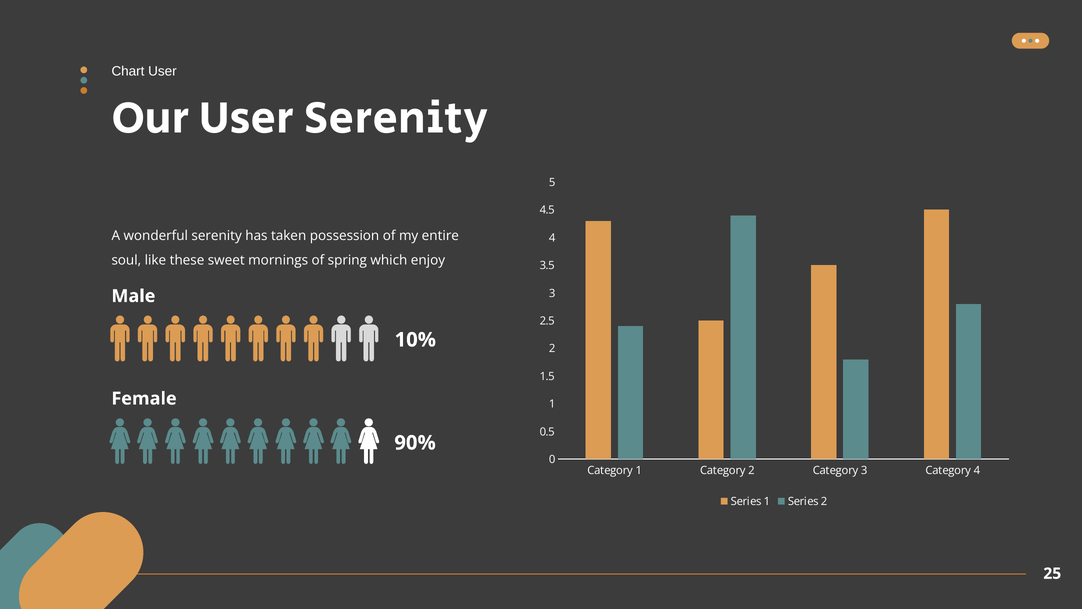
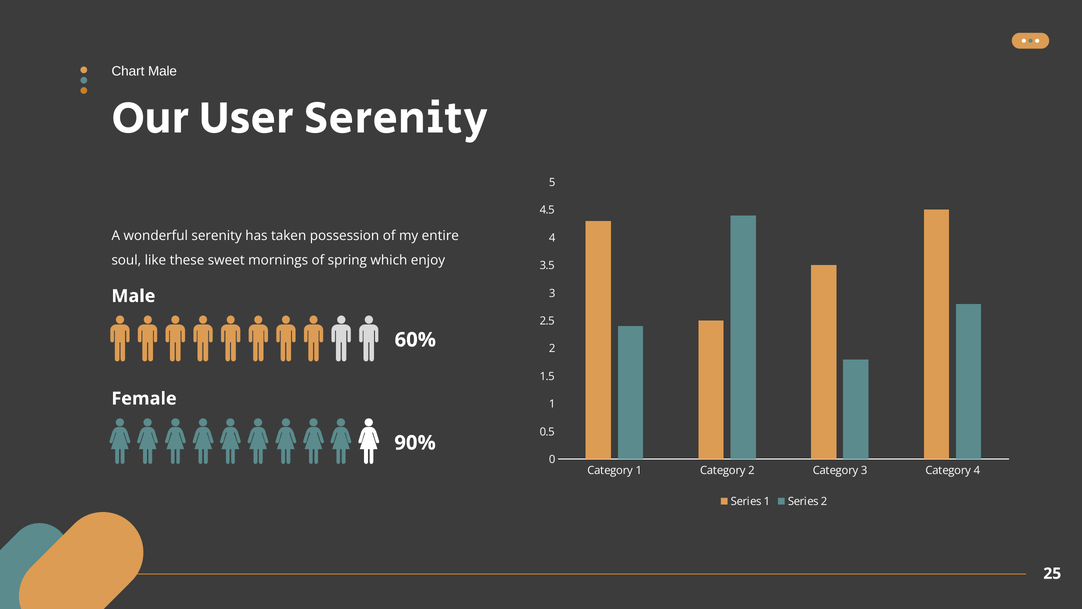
Chart User: User -> Male (162, 71)
10%: 10% -> 60% (415, 340)
